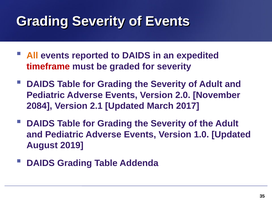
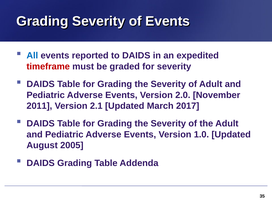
All colour: orange -> blue (32, 56)
2084: 2084 -> 2011 (39, 106)
2019: 2019 -> 2005 (72, 145)
